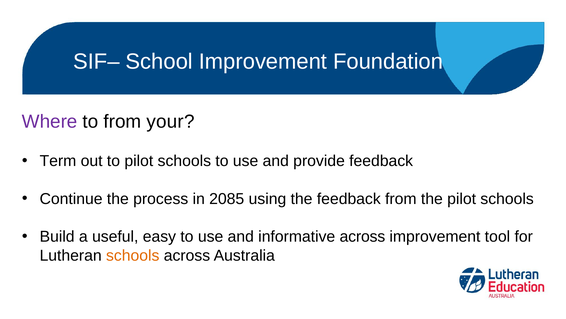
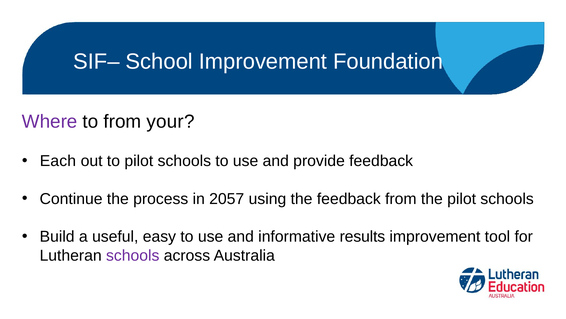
Term: Term -> Each (58, 161)
2085: 2085 -> 2057 (227, 199)
informative across: across -> results (362, 236)
schools colour: orange -> purple (133, 255)
